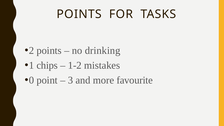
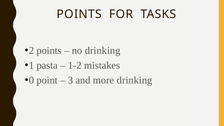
chips: chips -> pasta (47, 65)
more favourite: favourite -> drinking (135, 80)
